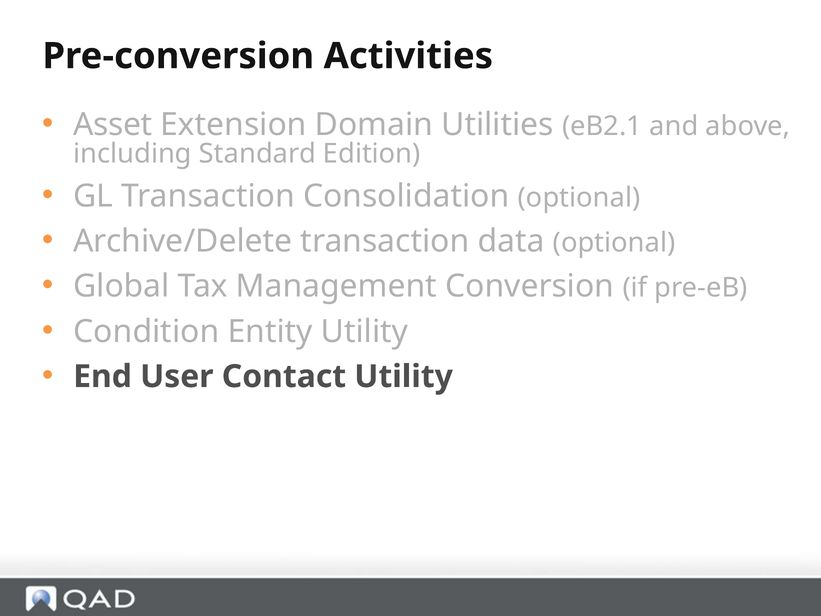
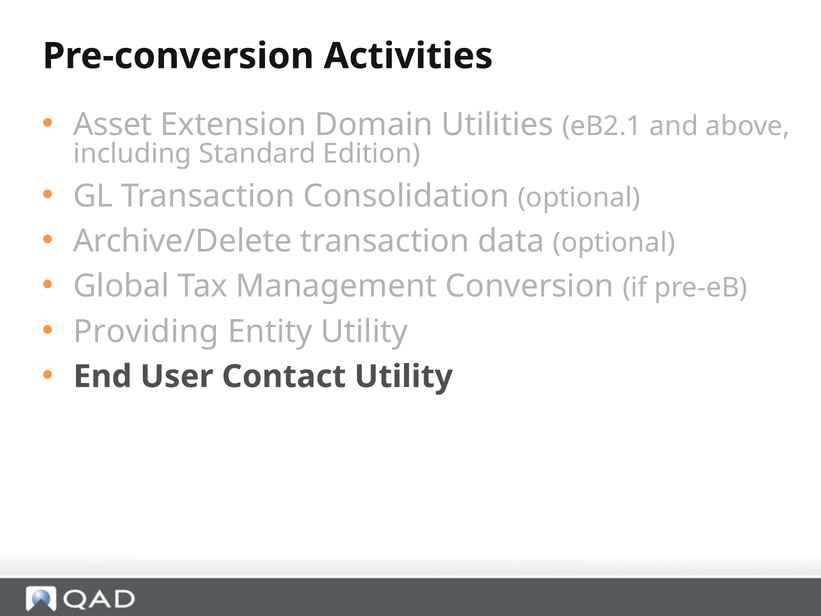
Condition: Condition -> Providing (146, 331)
